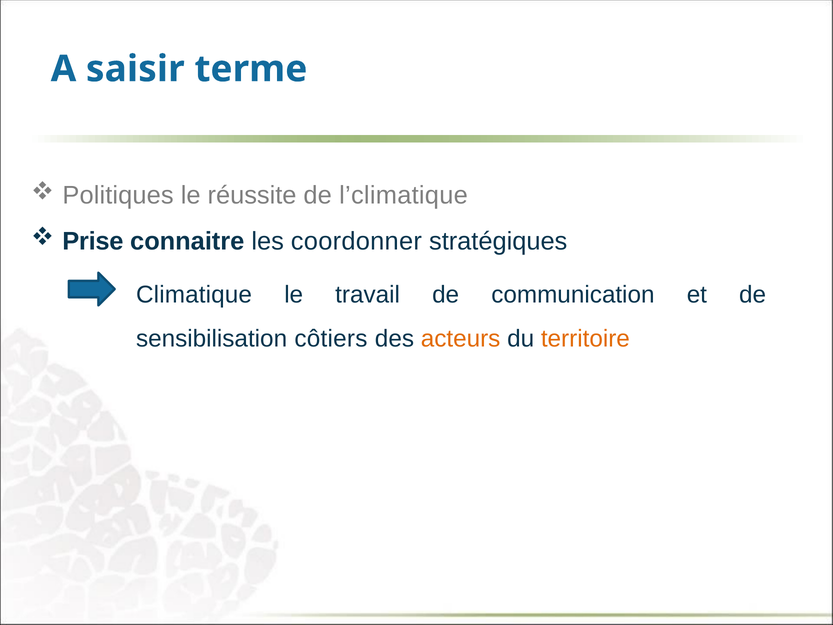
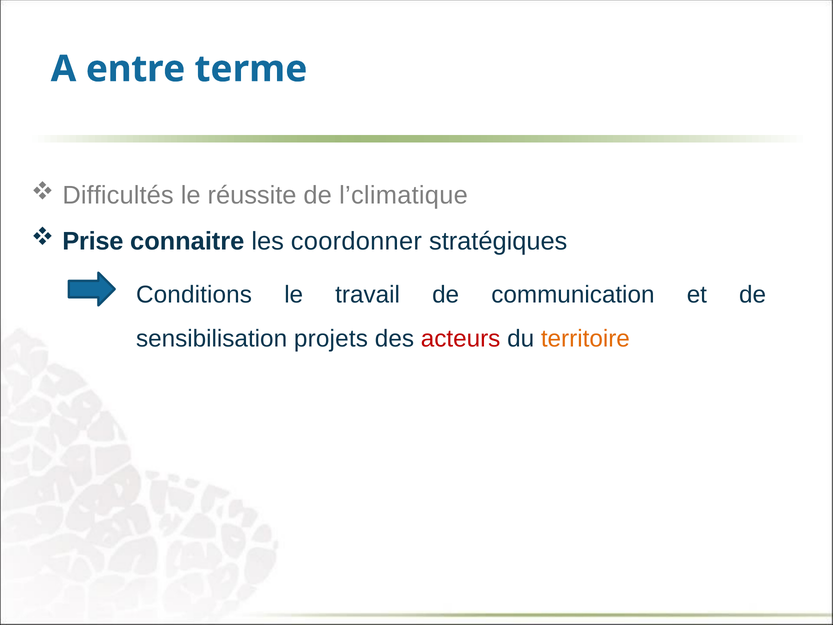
saisir: saisir -> entre (136, 69)
Politiques: Politiques -> Difficultés (118, 195)
Climatique: Climatique -> Conditions (194, 295)
côtiers: côtiers -> projets (331, 339)
acteurs colour: orange -> red (461, 339)
